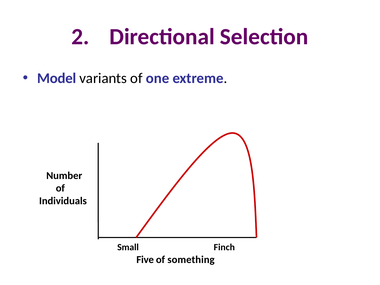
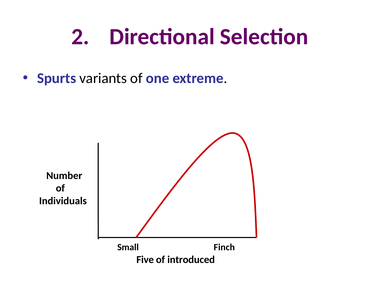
Model: Model -> Spurts (57, 78)
something: something -> introduced (191, 260)
